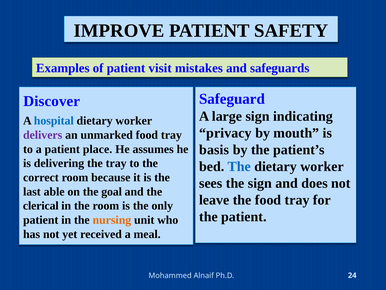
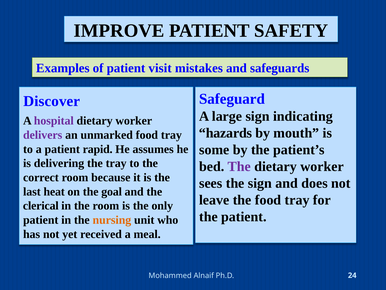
hospital colour: blue -> purple (54, 121)
privacy: privacy -> hazards (226, 133)
basis: basis -> some (214, 150)
place: place -> rapid (98, 149)
The colour: blue -> purple (239, 166)
able: able -> heat (54, 191)
